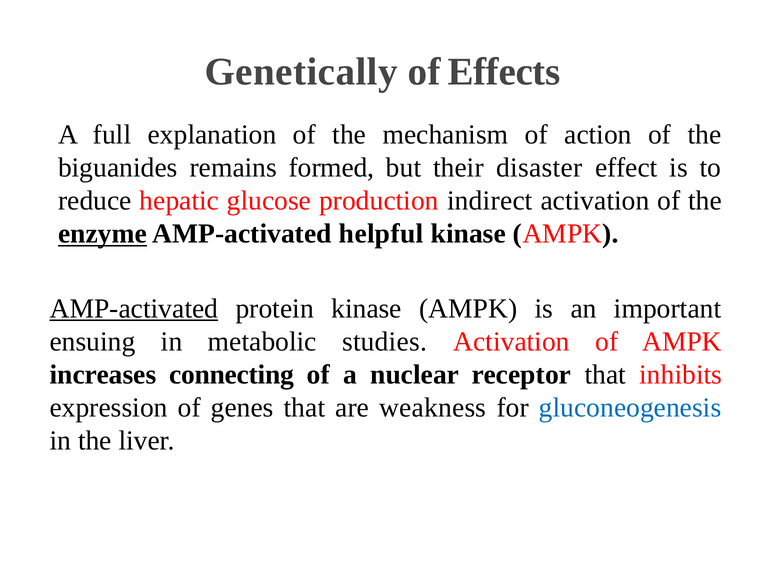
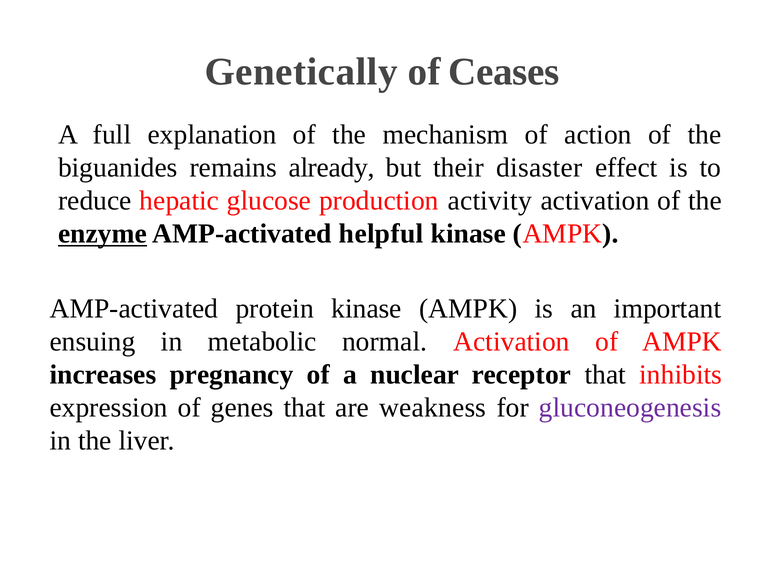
Effects: Effects -> Ceases (504, 72)
formed: formed -> already (332, 168)
indirect: indirect -> activity (490, 201)
AMP-activated underline: present -> none (134, 309)
studies: studies -> normal (385, 342)
connecting: connecting -> pregnancy (232, 375)
gluconeogenesis colour: blue -> purple (630, 408)
